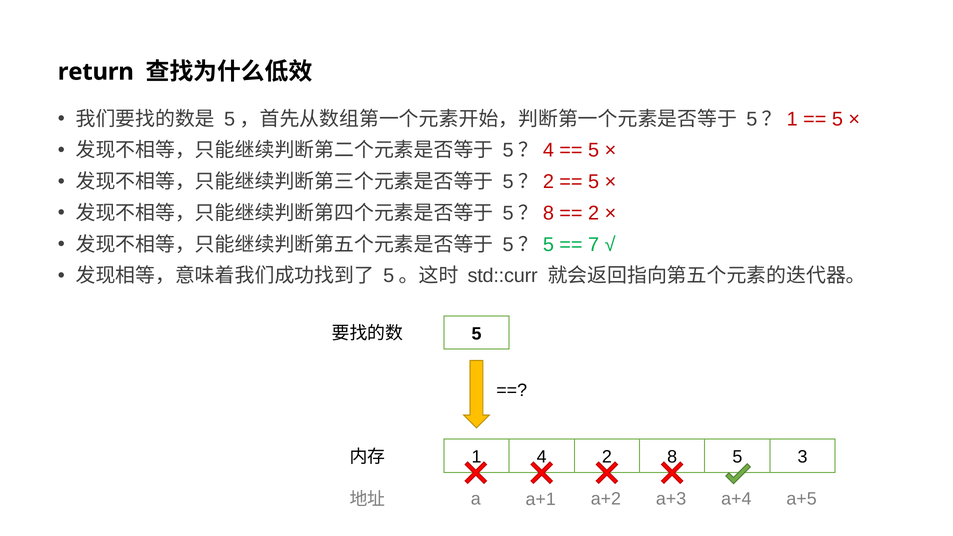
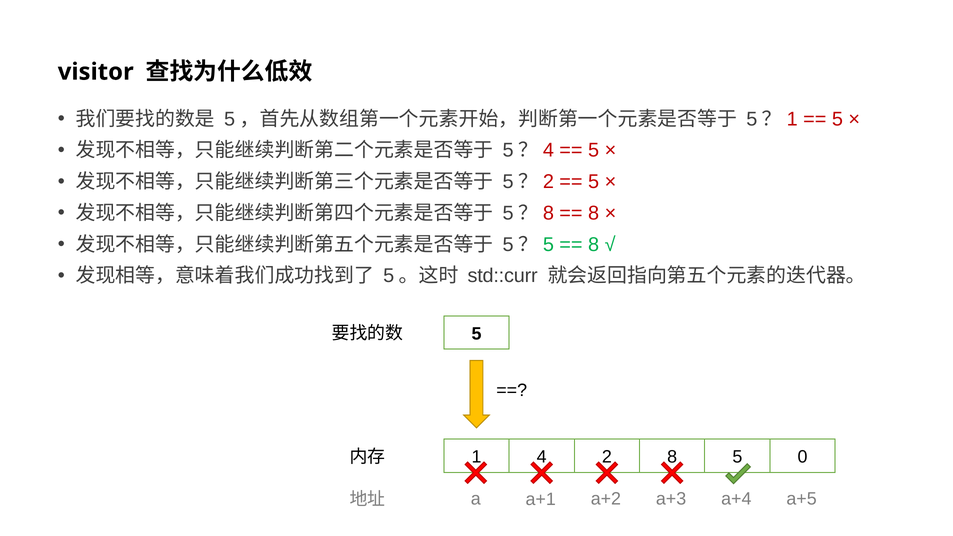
return: return -> visitor (96, 72)
2: 2 -> 8 (594, 213)
7: 7 -> 8 (594, 245)
3: 3 -> 0 (803, 457)
